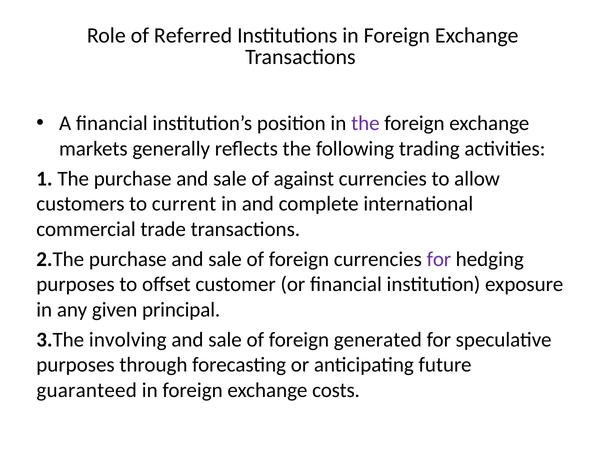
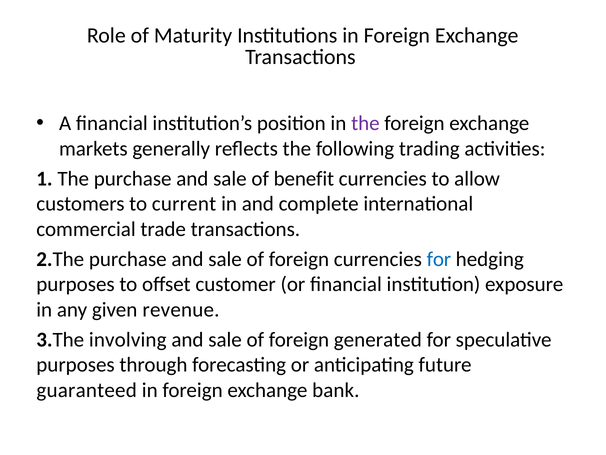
Referred: Referred -> Maturity (193, 36)
against: against -> benefit (304, 178)
for colour: purple -> blue (439, 259)
principal: principal -> revenue (181, 309)
costs: costs -> bank (336, 390)
